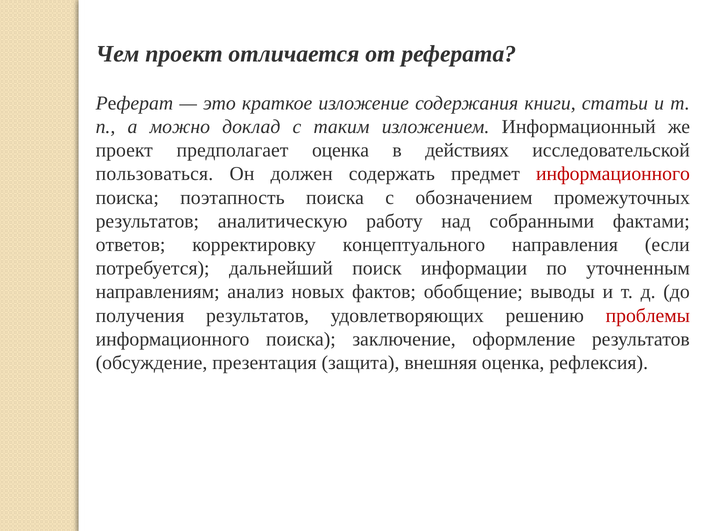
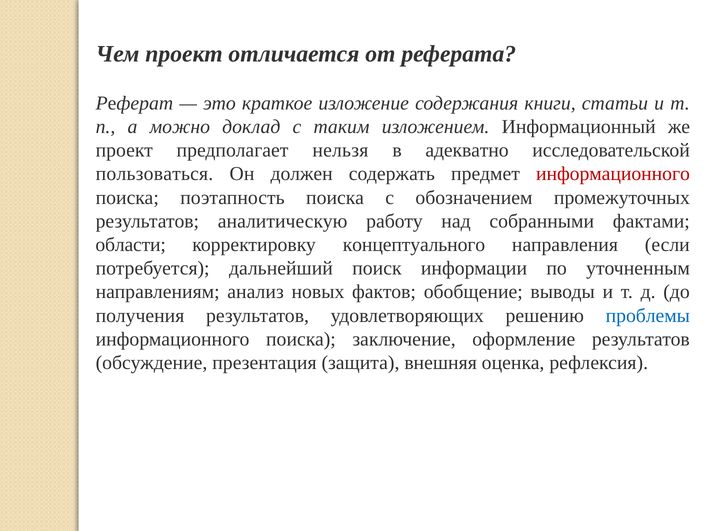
предполагает оценка: оценка -> нельзя (340, 151)
действиях: действиях -> адекватно (467, 151)
ответов: ответов -> области (131, 245)
проблемы colour: red -> blue (648, 316)
